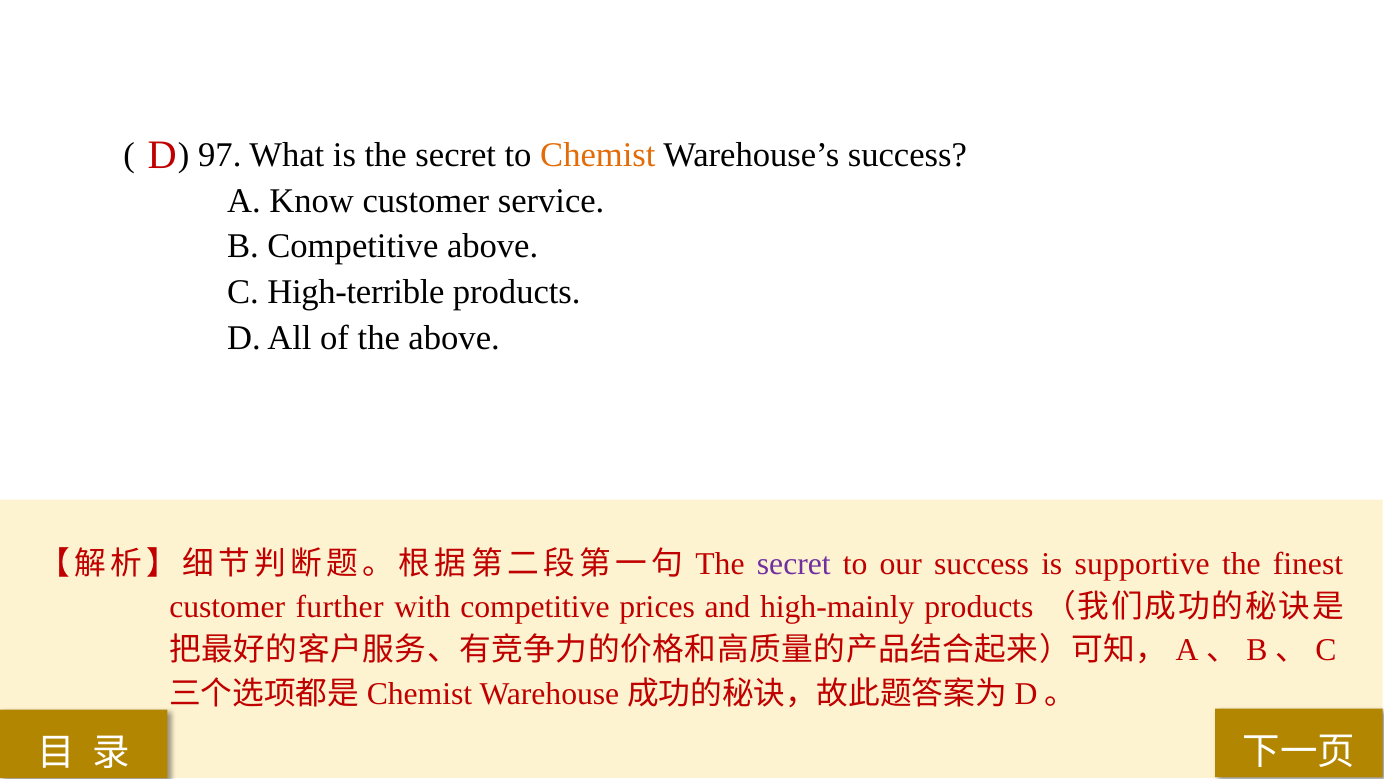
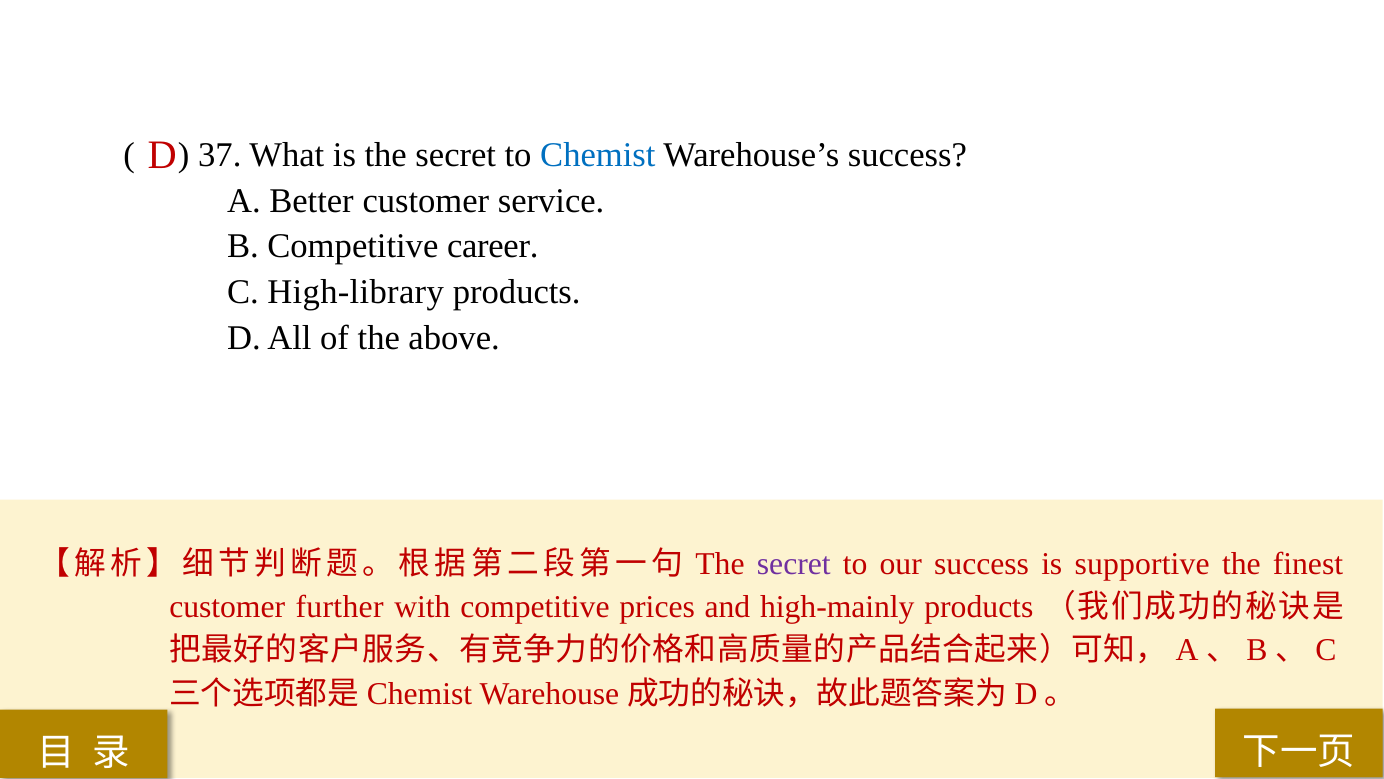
97: 97 -> 37 (220, 155)
Chemist colour: orange -> blue (598, 155)
Know: Know -> Better (312, 201)
Competitive above: above -> career (493, 246)
High-terrible: High-terrible -> High-library (356, 292)
